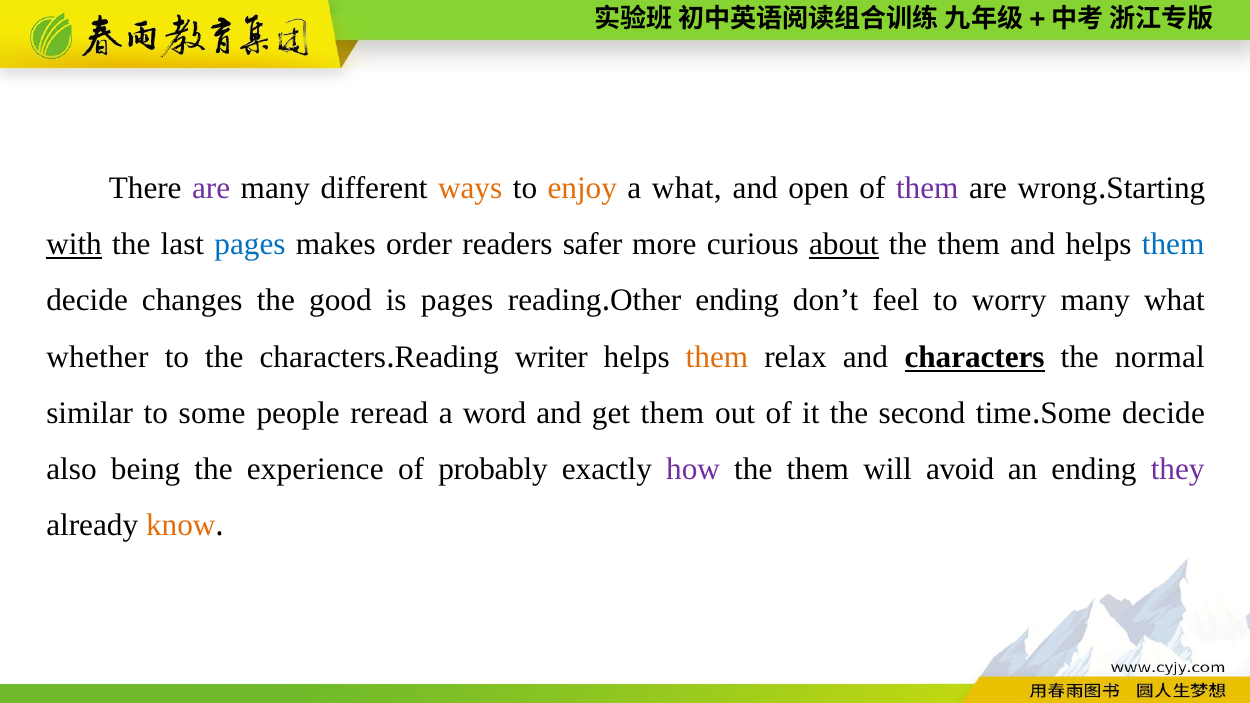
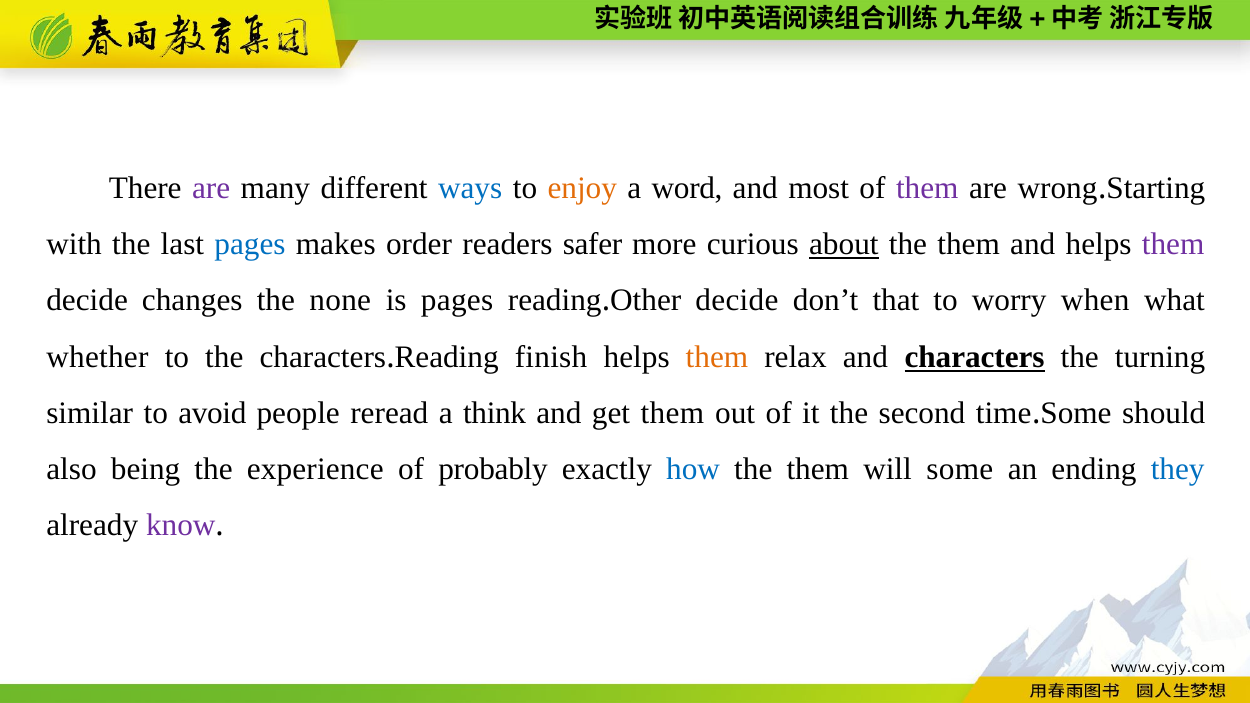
ways colour: orange -> blue (470, 188)
a what: what -> word (687, 188)
open: open -> most (819, 188)
with underline: present -> none (74, 245)
them colour: blue -> purple (1173, 245)
good: good -> none (340, 301)
ending: ending -> decide (737, 301)
feel: feel -> that (896, 301)
worry many: many -> when (1095, 301)
writer: writer -> finish (551, 357)
normal: normal -> turning (1160, 357)
to some: some -> avoid (212, 413)
word: word -> think (495, 413)
Some decide: decide -> should (1164, 413)
how colour: purple -> blue (693, 470)
will avoid: avoid -> some (960, 470)
they colour: purple -> blue (1178, 470)
know colour: orange -> purple (181, 526)
